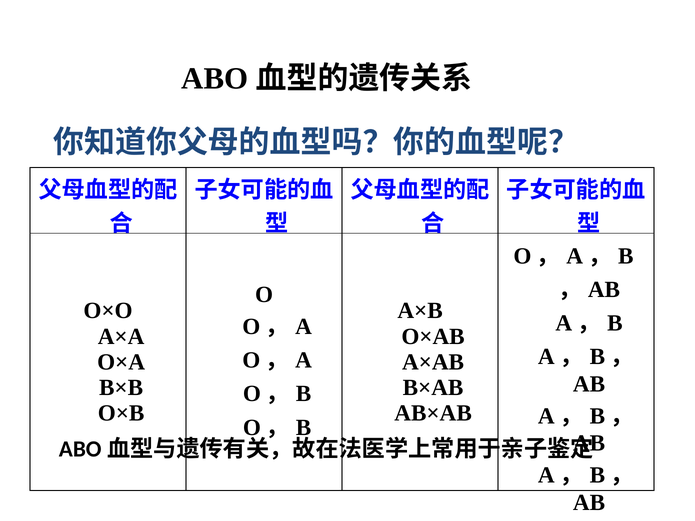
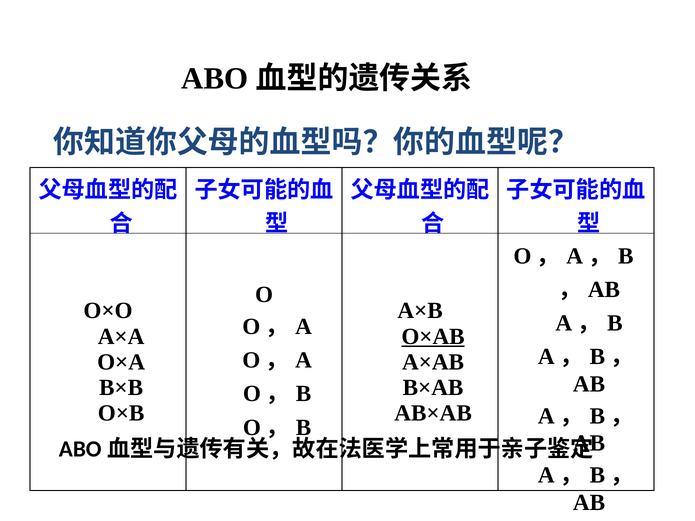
O×AB underline: none -> present (433, 337)
